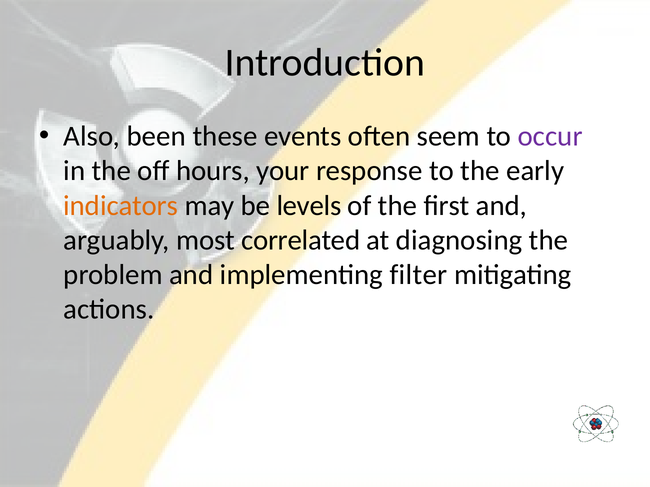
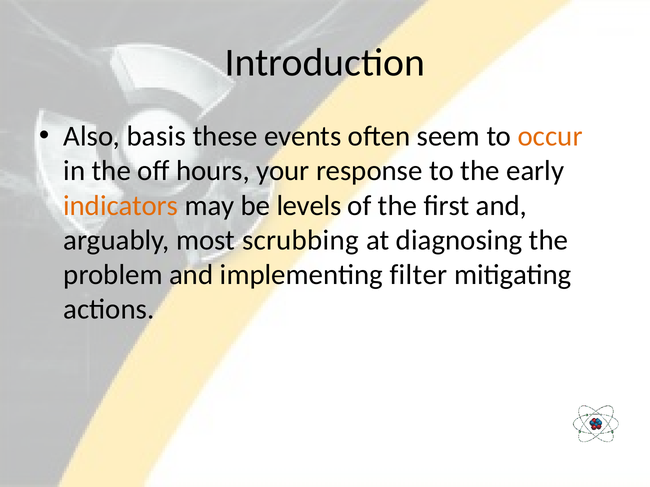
been: been -> basis (156, 136)
occur colour: purple -> orange (550, 136)
correlated: correlated -> scrubbing (300, 240)
